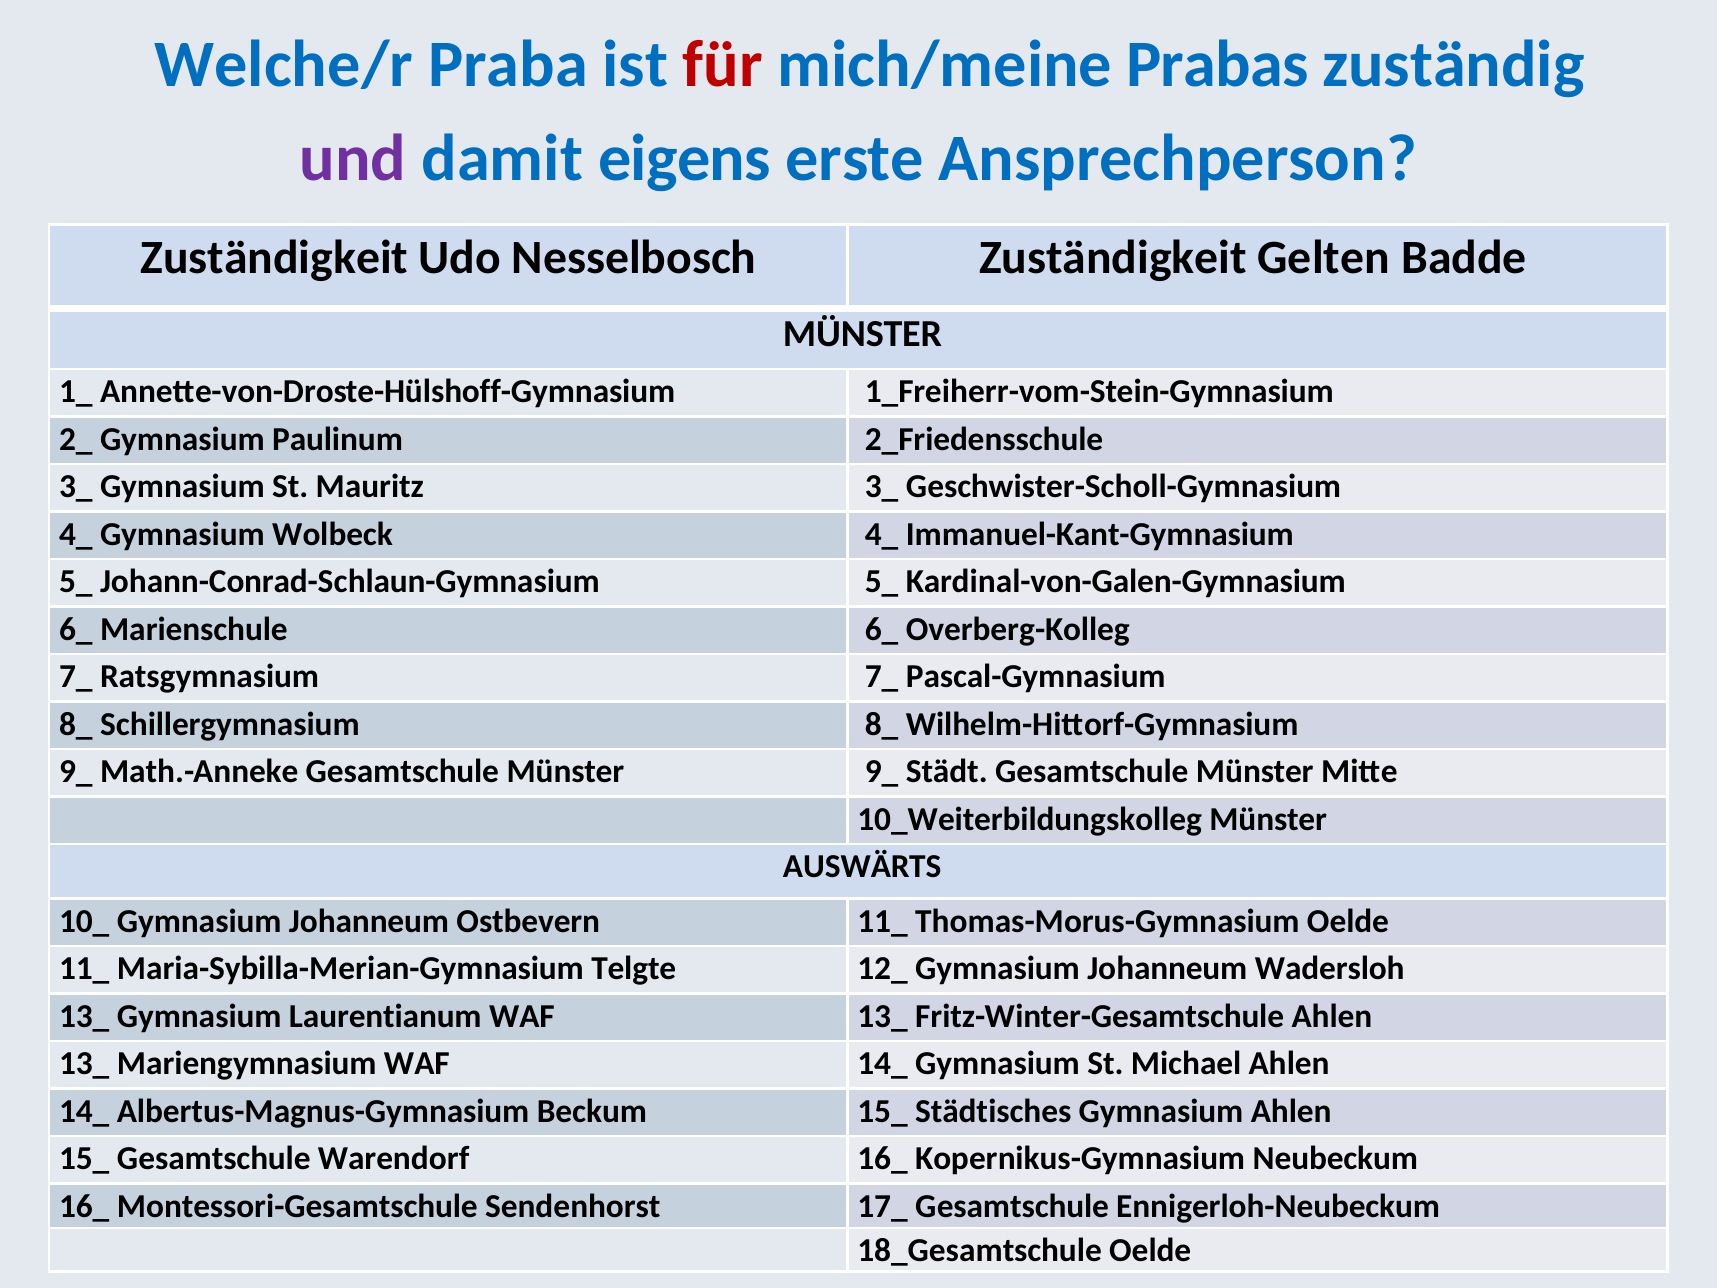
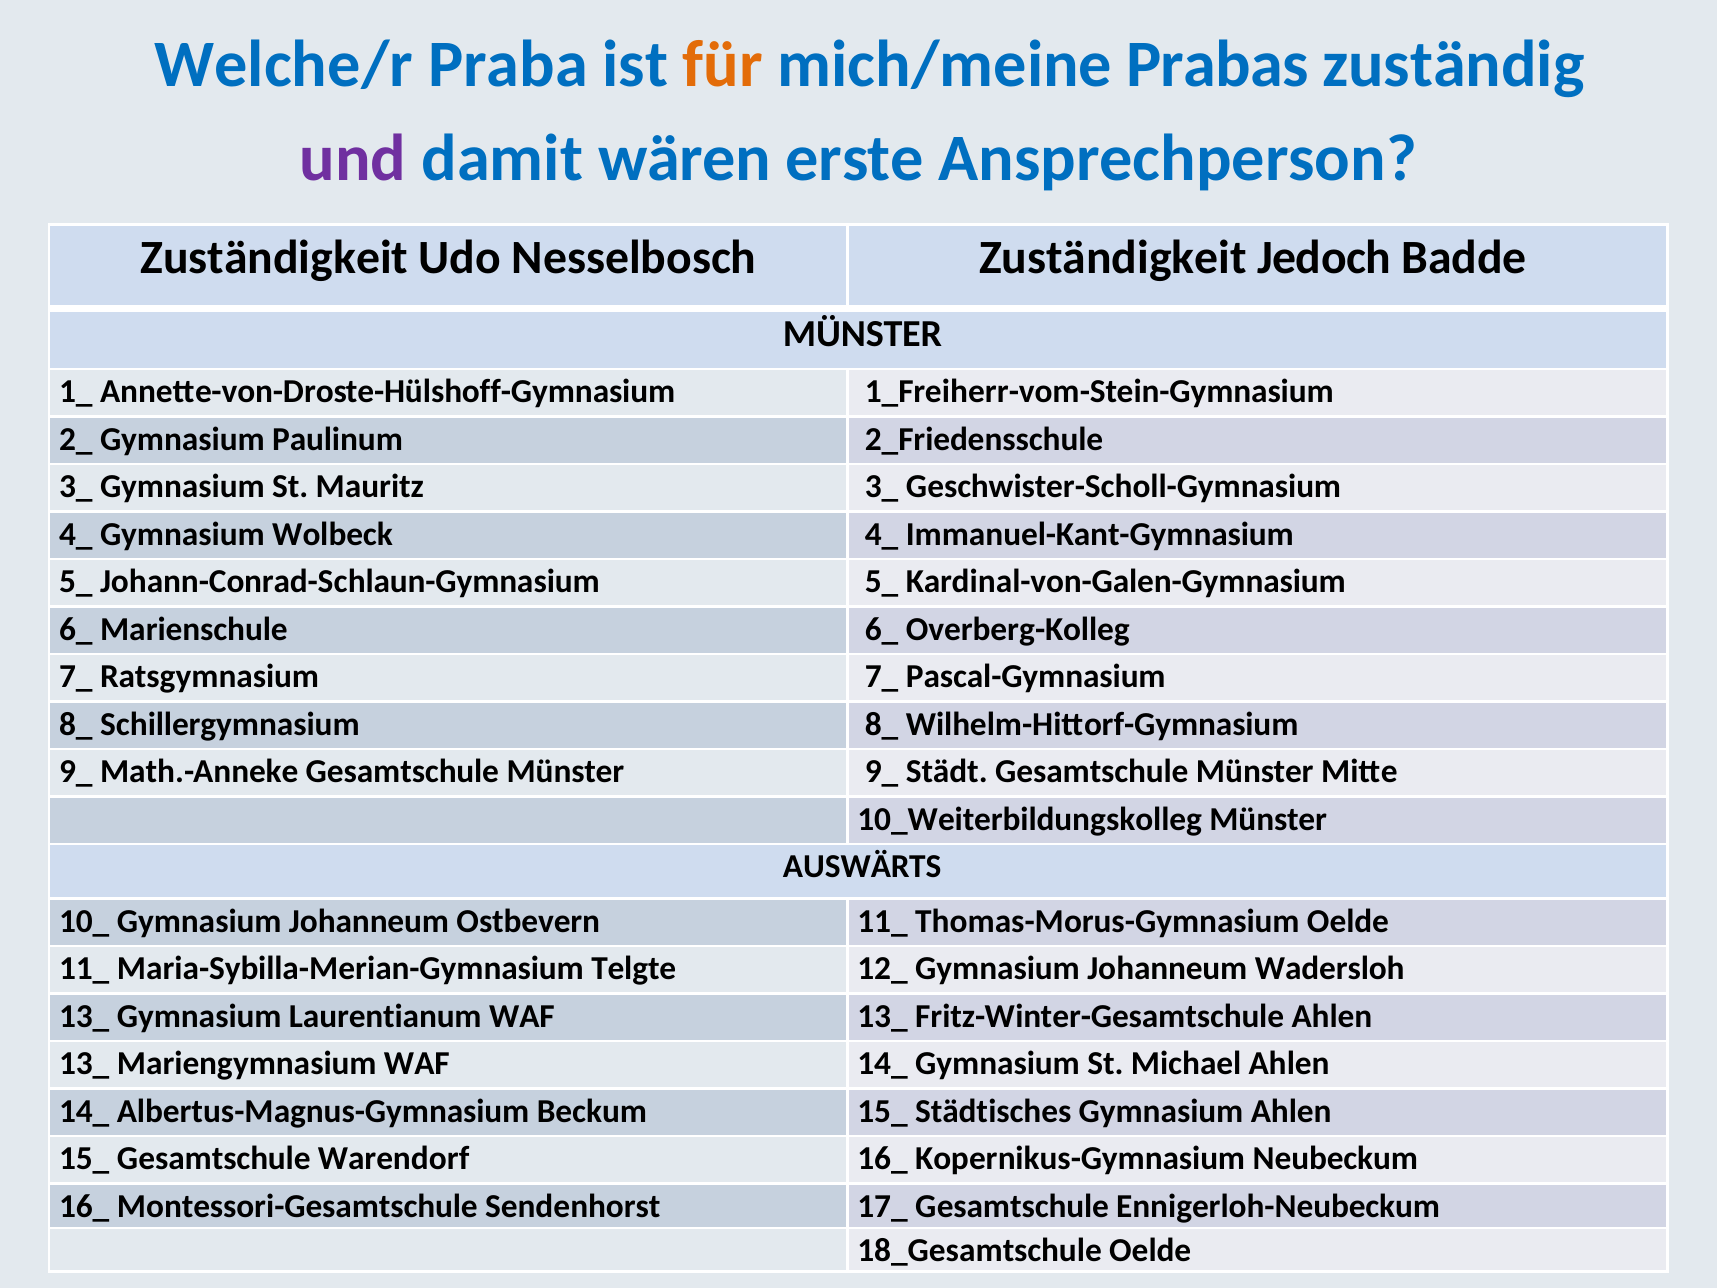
für colour: red -> orange (723, 65)
eigens: eigens -> wären (685, 159)
Gelten: Gelten -> Jedoch (1324, 257)
